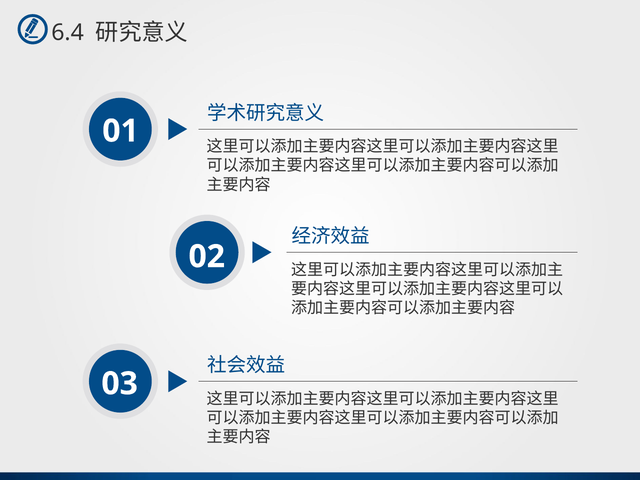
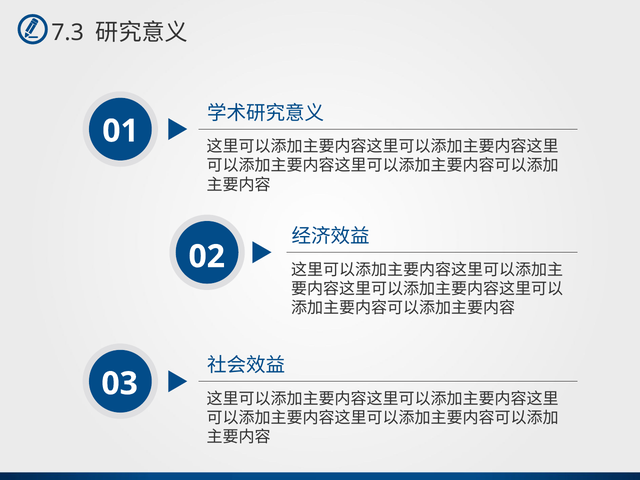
6.4: 6.4 -> 7.3 (68, 33)
